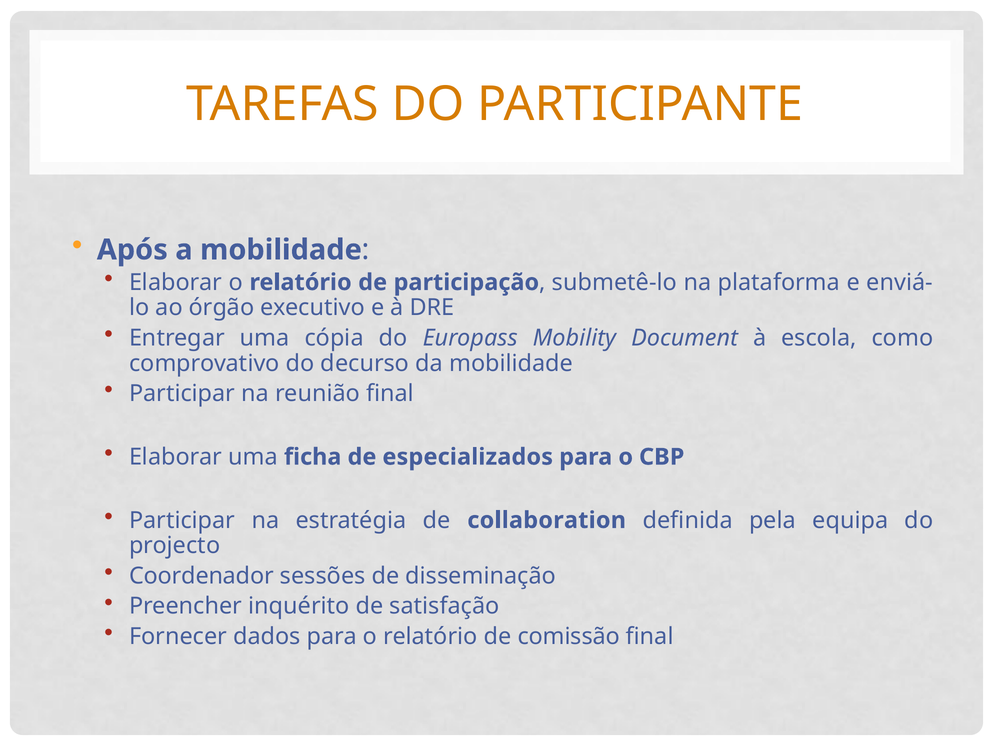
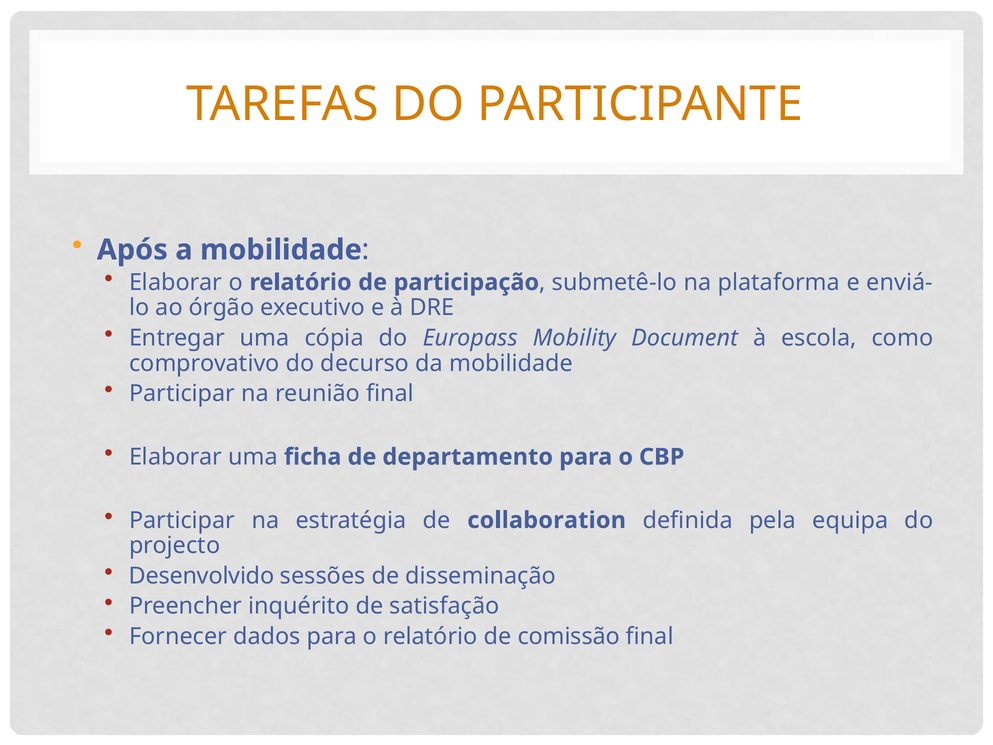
especializados: especializados -> departamento (468, 457)
Coordenador: Coordenador -> Desenvolvido (202, 576)
